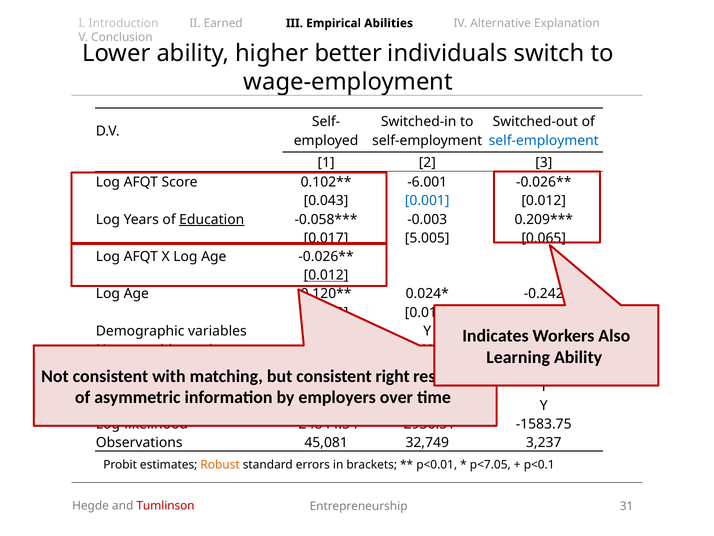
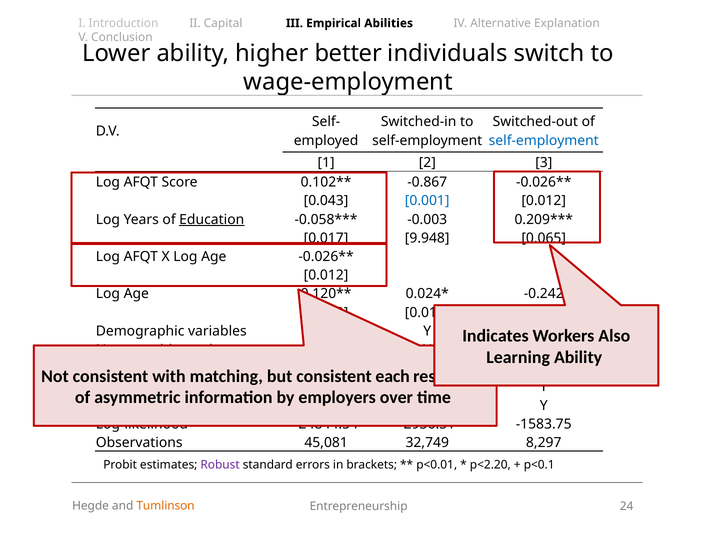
Earned: Earned -> Capital (223, 23)
-6.001: -6.001 -> -0.867 (427, 182)
5.005: 5.005 -> 9.948 (427, 238)
0.012 underline: present -> none (326, 275)
right: right -> each (393, 376)
3,237: 3,237 -> 8,297 (544, 442)
Robust colour: orange -> purple (220, 464)
p<7.05: p<7.05 -> p<2.20 (490, 464)
Tumlinson colour: red -> orange (166, 505)
31: 31 -> 24 (627, 506)
